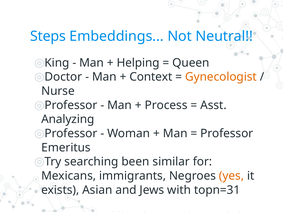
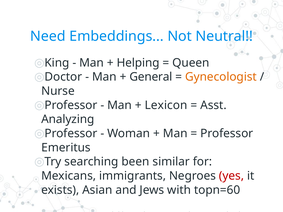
Steps: Steps -> Need (48, 36)
Context: Context -> General (151, 77)
Process: Process -> Lexicon (166, 105)
yes colour: orange -> red (231, 176)
topn=31: topn=31 -> topn=60 (217, 190)
